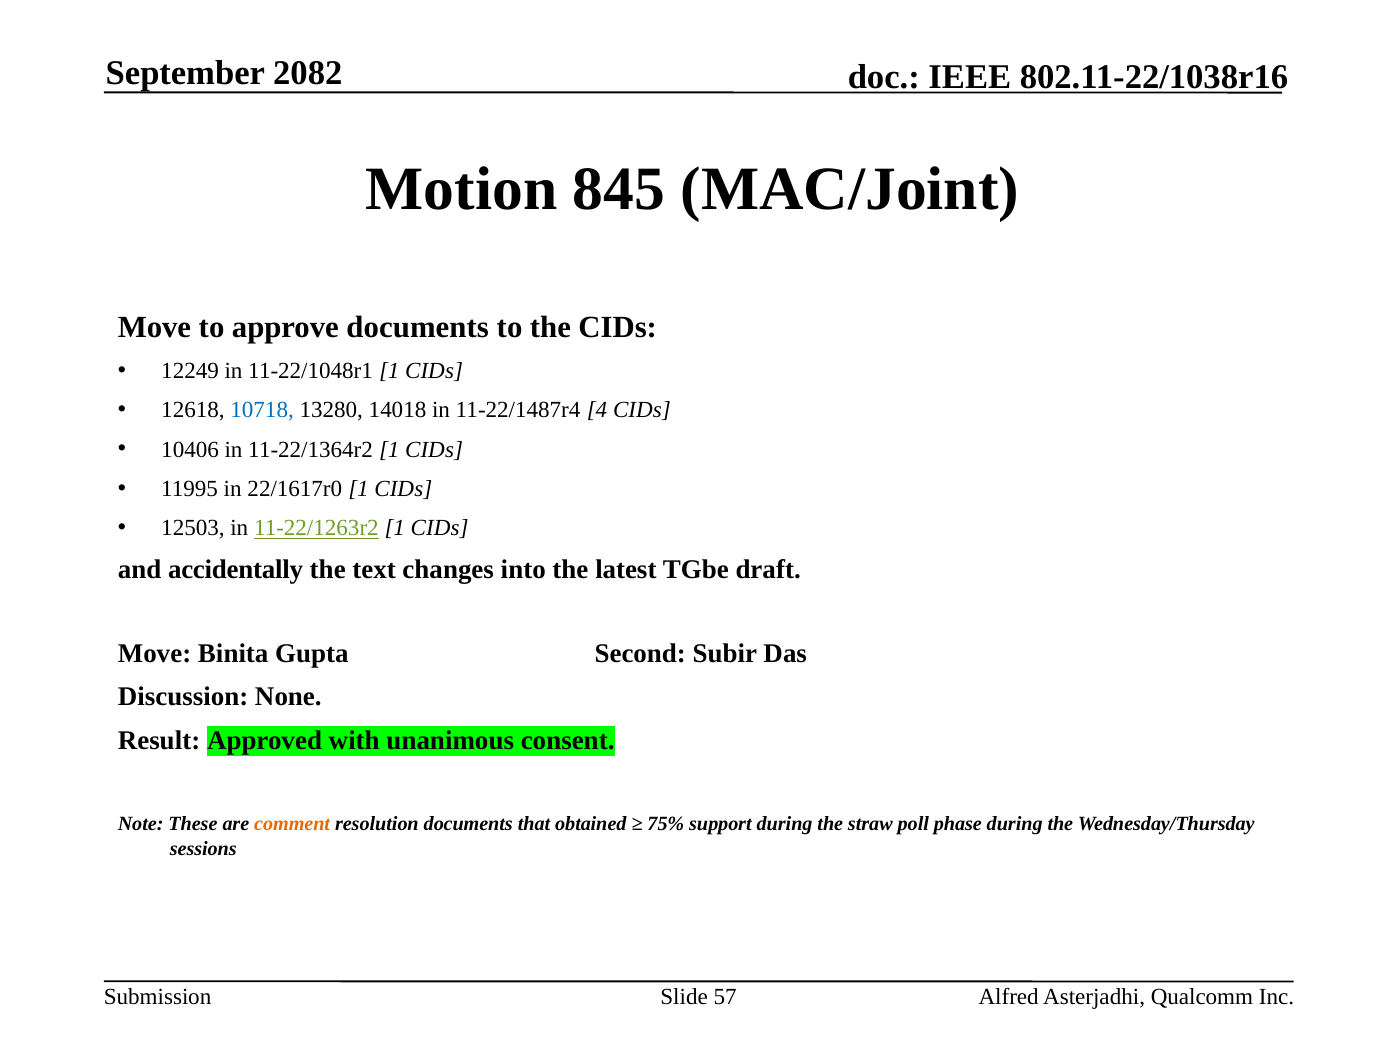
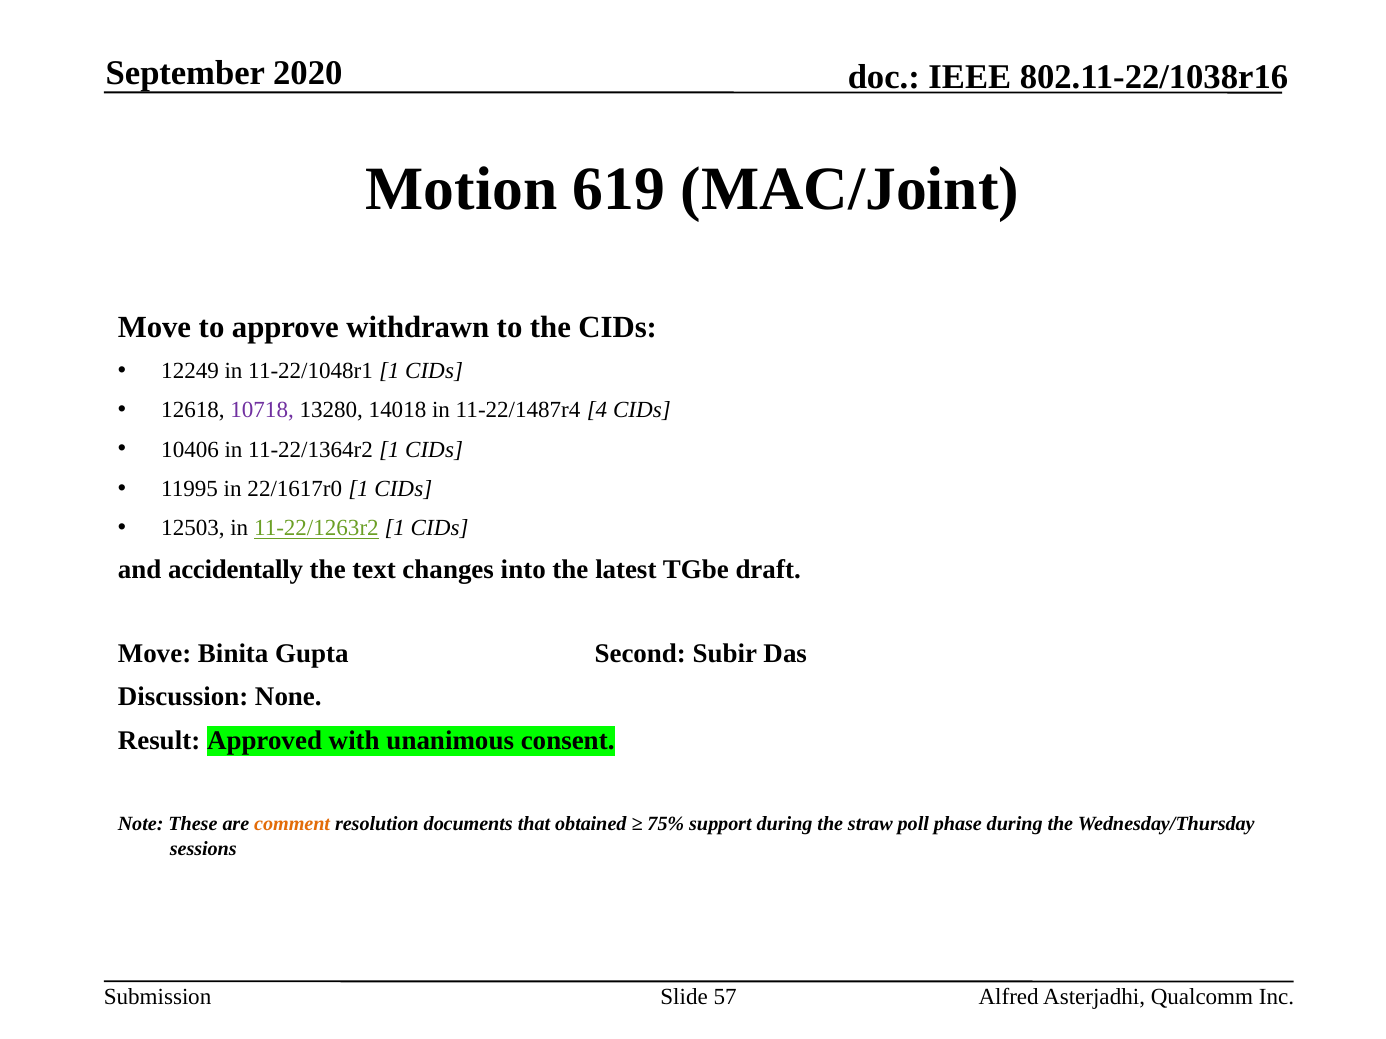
2082: 2082 -> 2020 (308, 73)
845: 845 -> 619 (619, 189)
approve documents: documents -> withdrawn (418, 328)
10718 colour: blue -> purple (262, 411)
